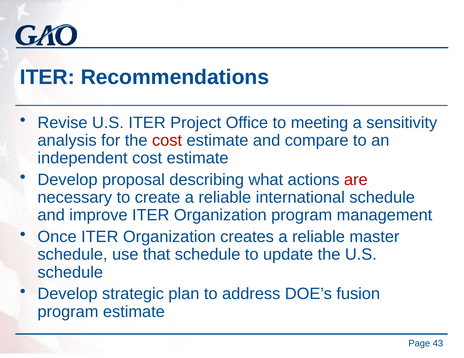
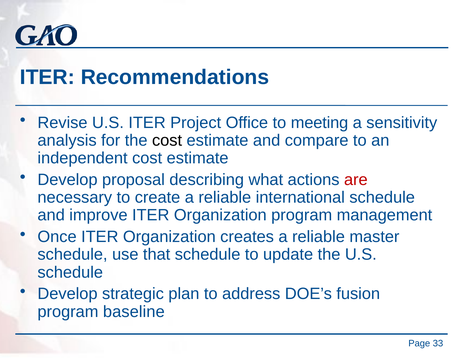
cost colour: red -> black (167, 141)
program estimate: estimate -> baseline (134, 312)
43: 43 -> 33 (438, 344)
